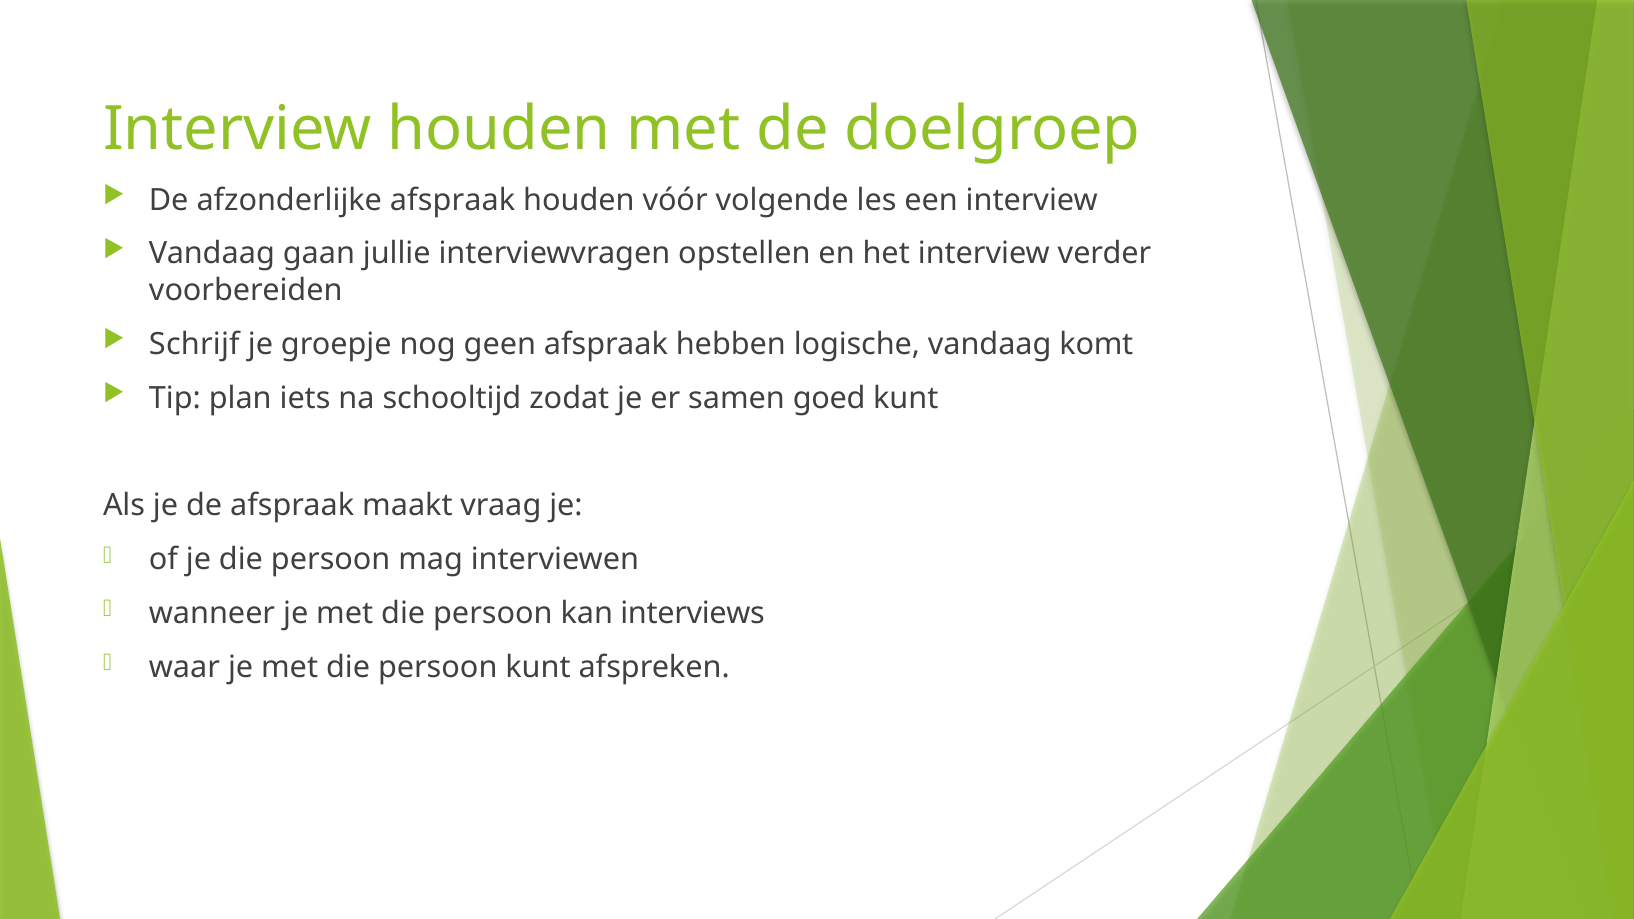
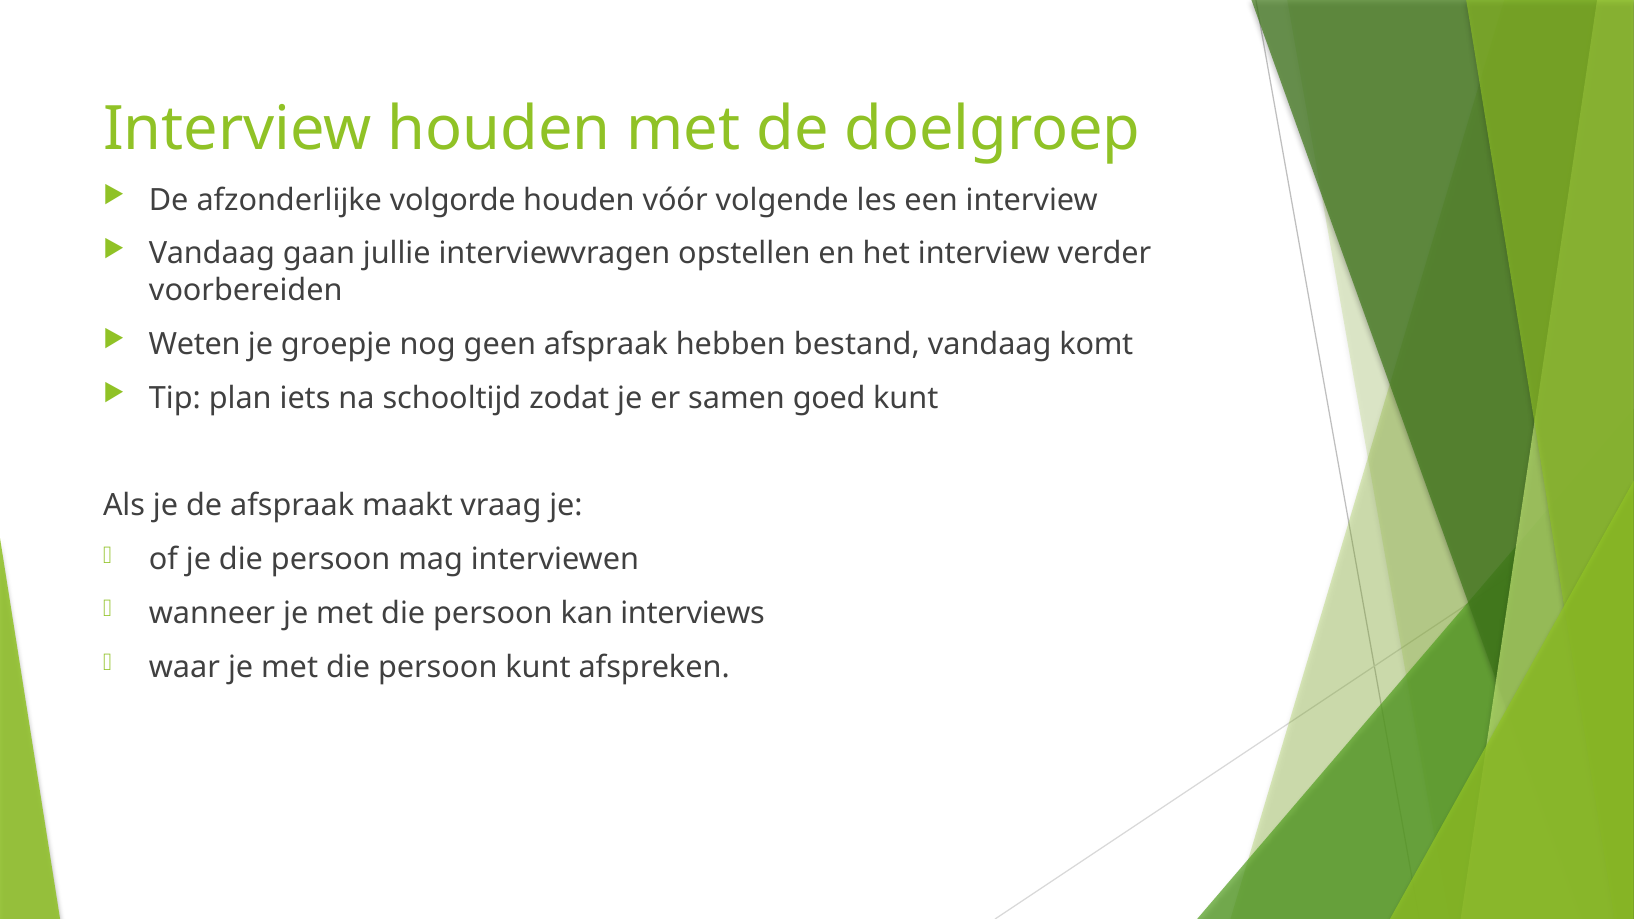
afzonderlijke afspraak: afspraak -> volgorde (453, 200)
Schrijf: Schrijf -> Weten (195, 344)
logische: logische -> bestand (857, 344)
